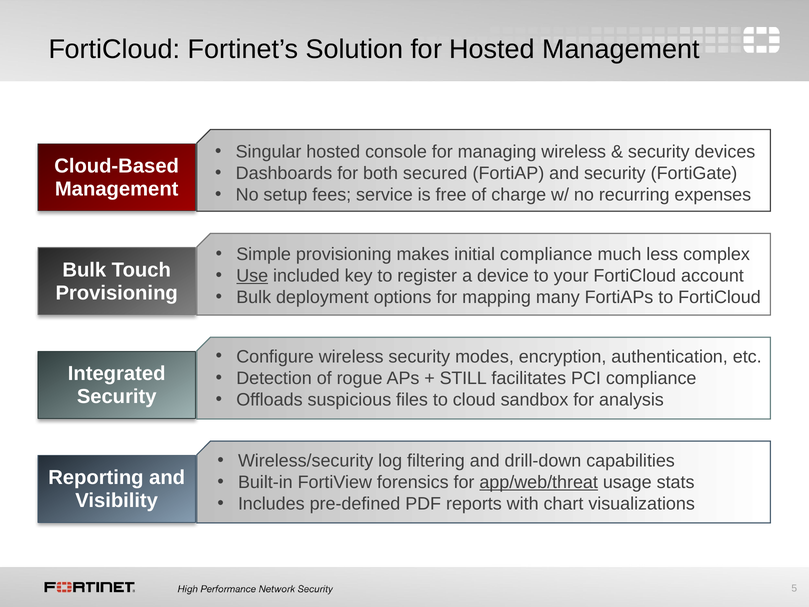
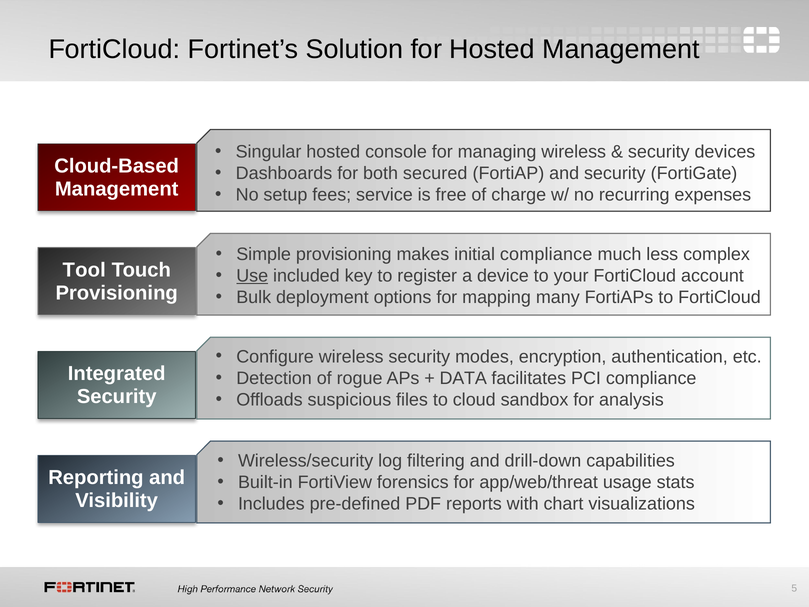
Bulk: Bulk -> Tool (84, 270)
STILL: STILL -> DATA (463, 378)
app/web/threat underline: present -> none (539, 482)
